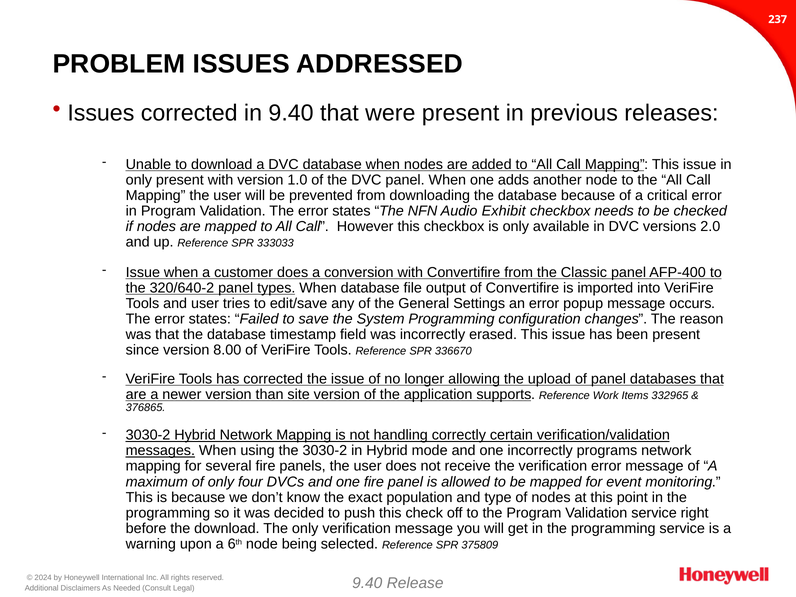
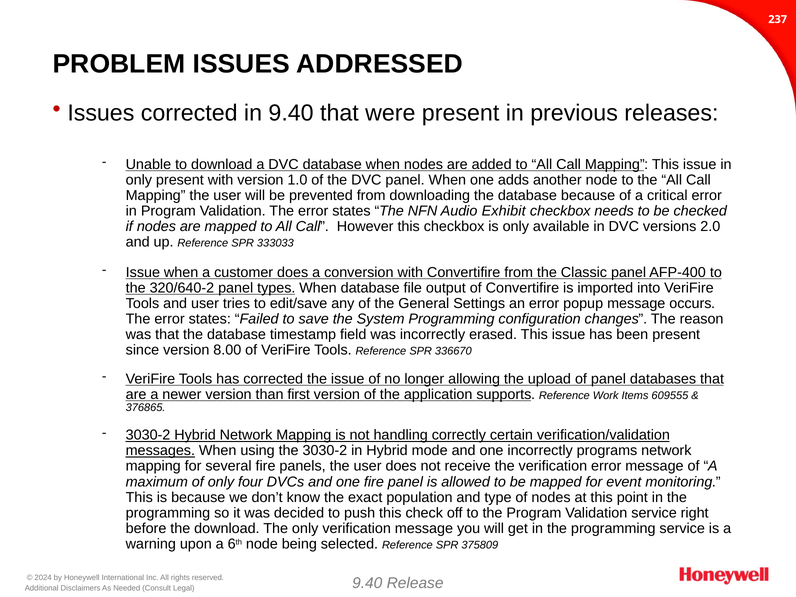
site: site -> first (299, 394)
332965: 332965 -> 609555 (670, 395)
